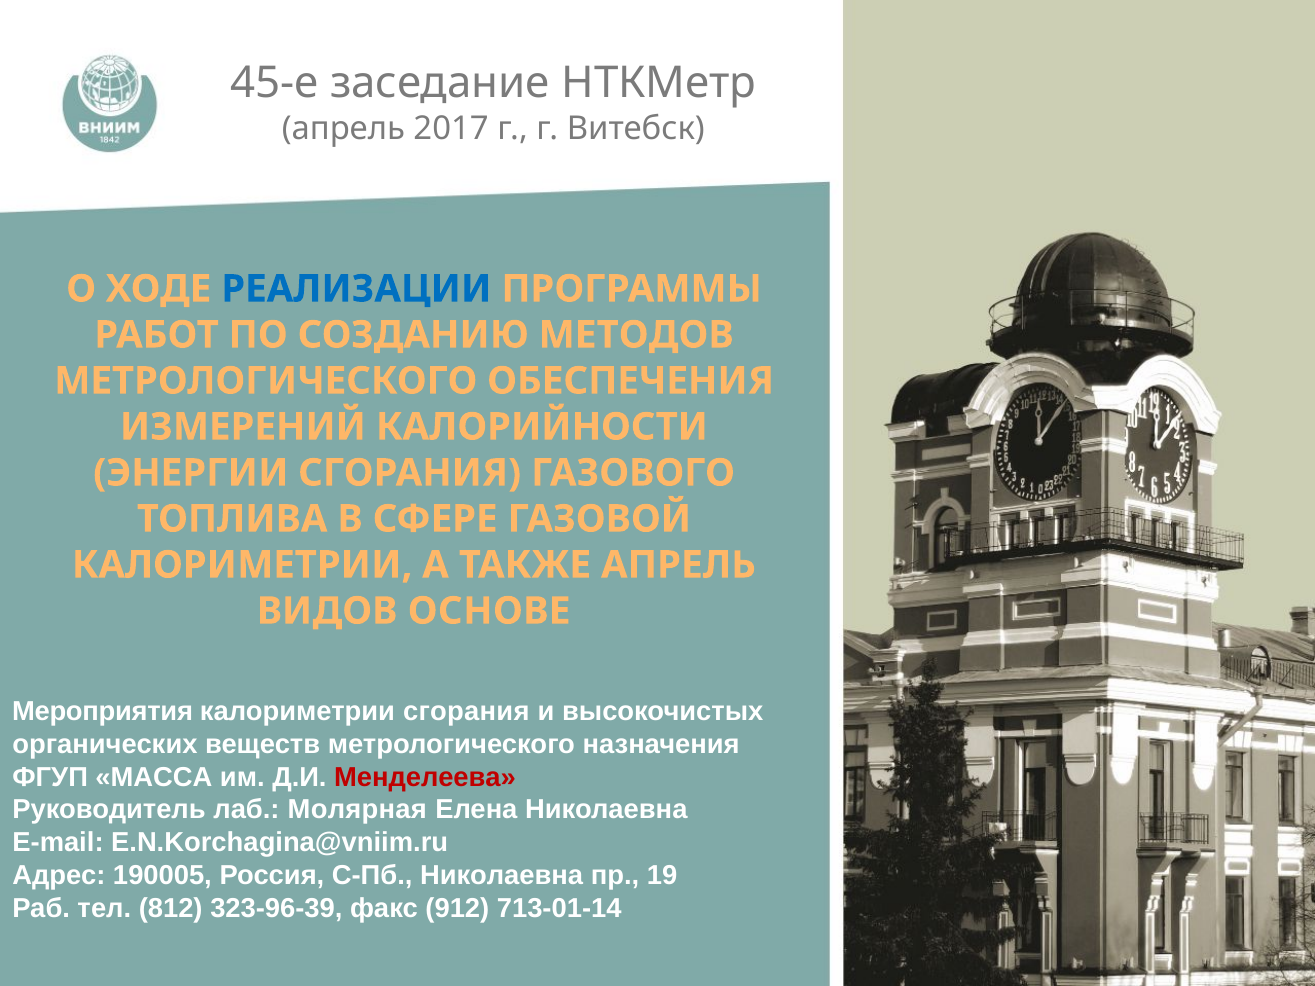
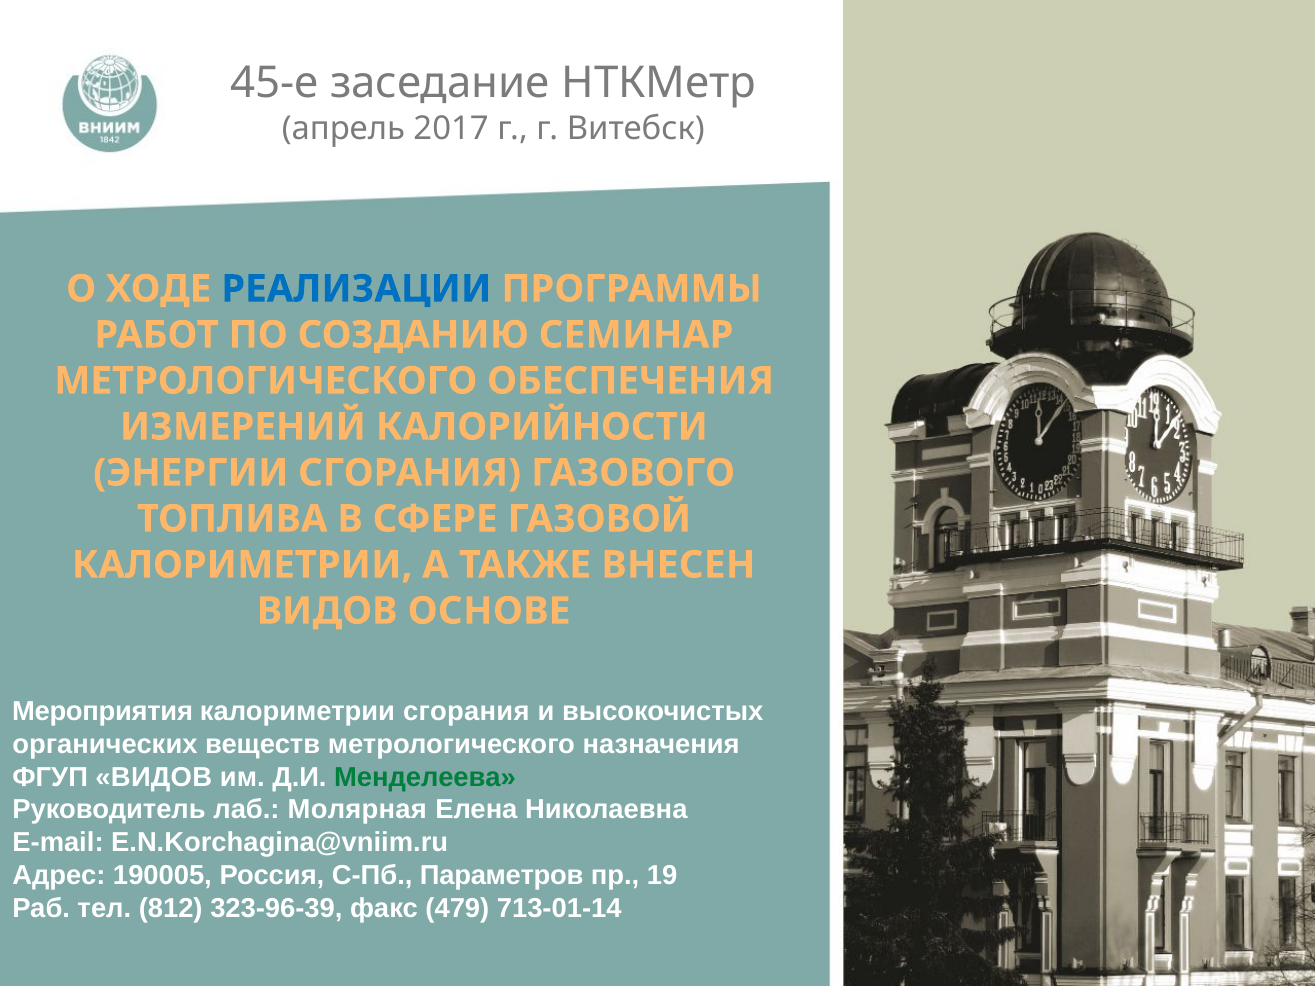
МЕТОДОВ: МЕТОДОВ -> СЕМИНАР (636, 335)
ТАКЖЕ АПРЕЛЬ: АПРЕЛЬ -> ВНЕСЕН (678, 565)
ФГУП МАССА: МАССА -> ВИДОВ (154, 777)
Менделеева colour: red -> green (425, 777)
С-Пб Николаевна: Николаевна -> Параметров (502, 876)
912: 912 -> 479 (457, 909)
